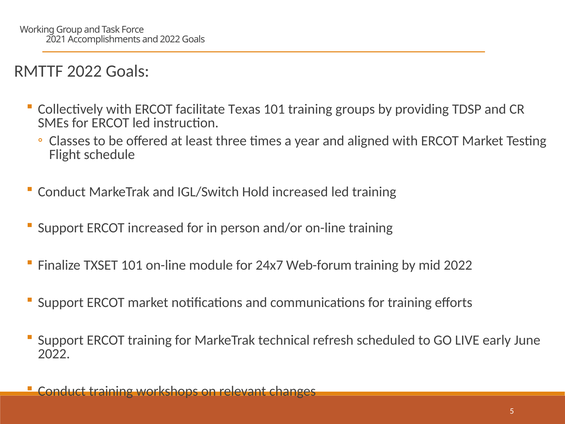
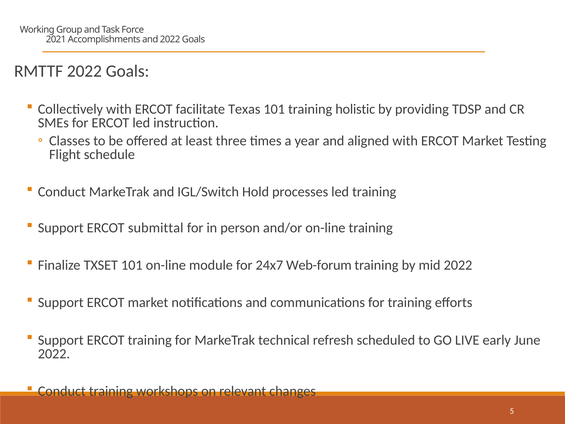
groups: groups -> holistic (355, 109)
Hold increased: increased -> processes (300, 192)
ERCOT increased: increased -> submittal (156, 228)
